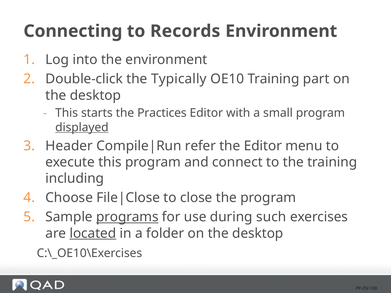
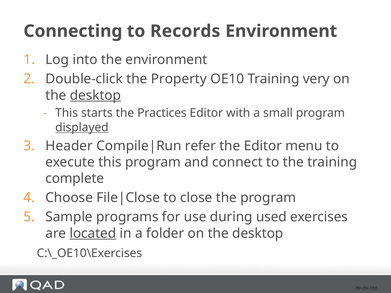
Typically: Typically -> Property (179, 79)
part: part -> very (316, 79)
desktop underline: none -> present (95, 95)
including: including -> complete (75, 179)
programs underline: present -> none (127, 217)
such: such -> used (271, 217)
